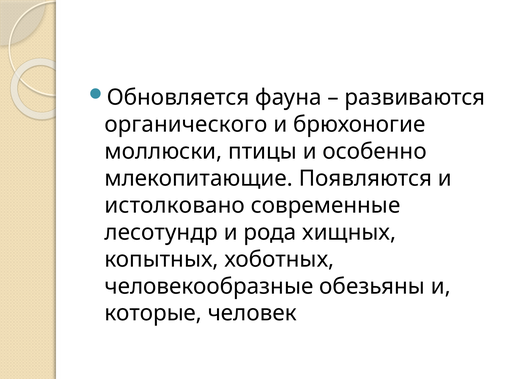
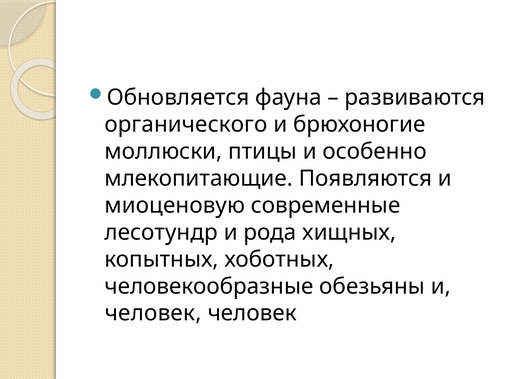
истолковано: истолковано -> миоценовую (175, 205)
которые: которые -> человек (153, 313)
